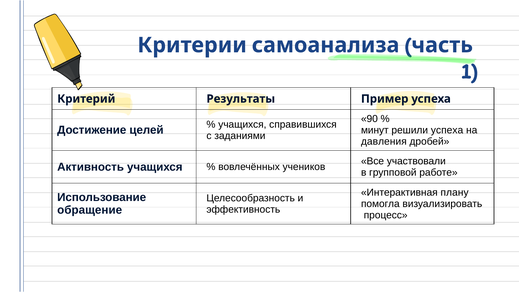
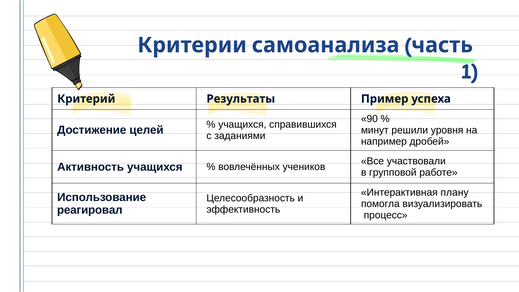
решили успеха: успеха -> уровня (447, 130)
давления: давления -> например (384, 141)
обращение: обращение -> реагировал (90, 210)
